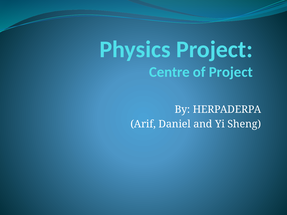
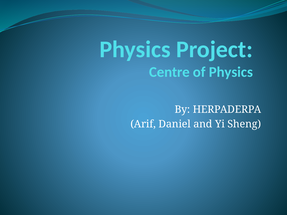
of Project: Project -> Physics (231, 72)
